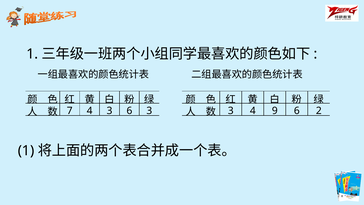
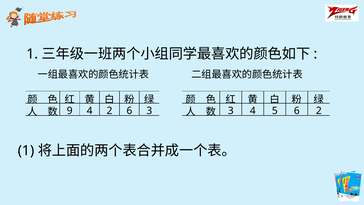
7: 7 -> 9 (70, 111)
4 3: 3 -> 2 (109, 111)
9: 9 -> 5 (275, 111)
